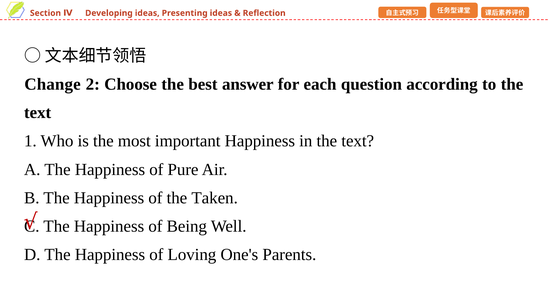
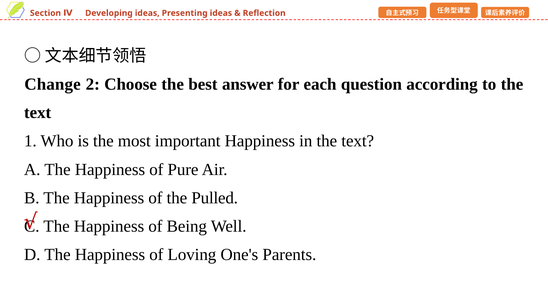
Taken: Taken -> Pulled (215, 198)
